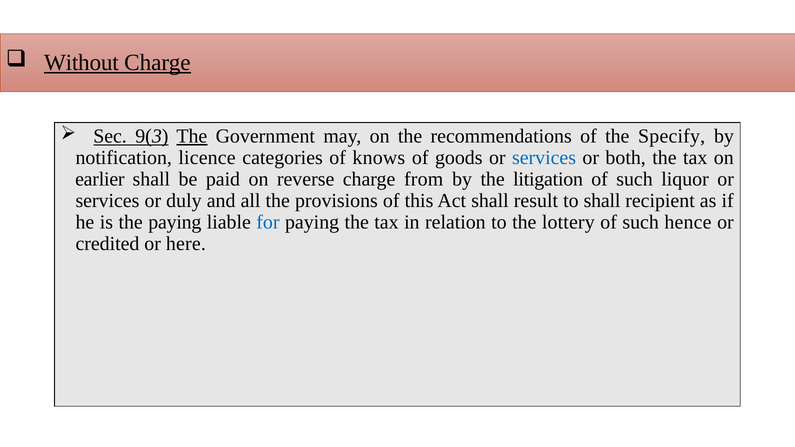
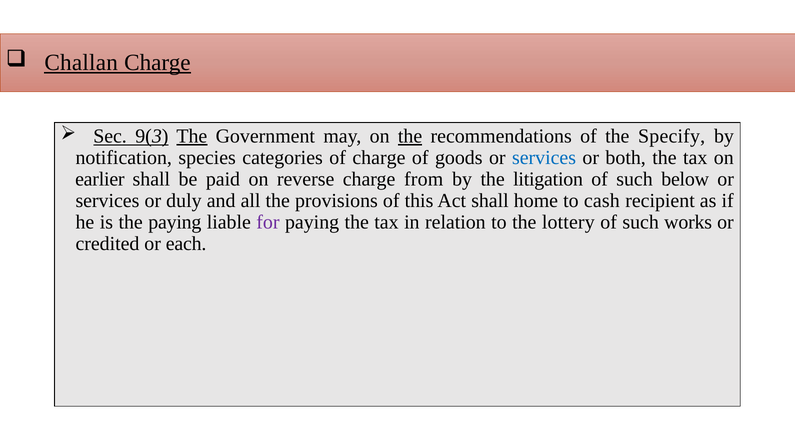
Without: Without -> Challan (81, 63)
the underline: none -> present (410, 136)
licence: licence -> species (207, 158)
of knows: knows -> charge (379, 158)
liquor: liquor -> below (685, 179)
result: result -> home (536, 201)
to shall: shall -> cash (602, 201)
for colour: blue -> purple (268, 222)
hence: hence -> works (688, 222)
here: here -> each (186, 244)
